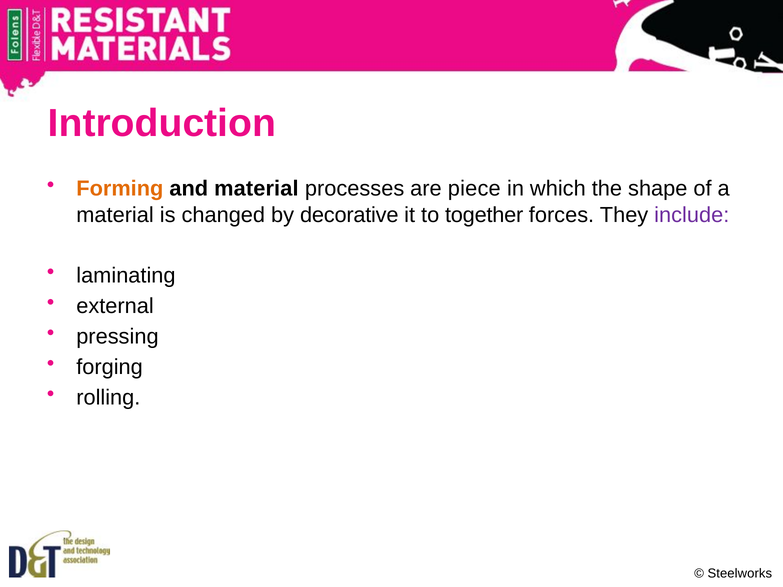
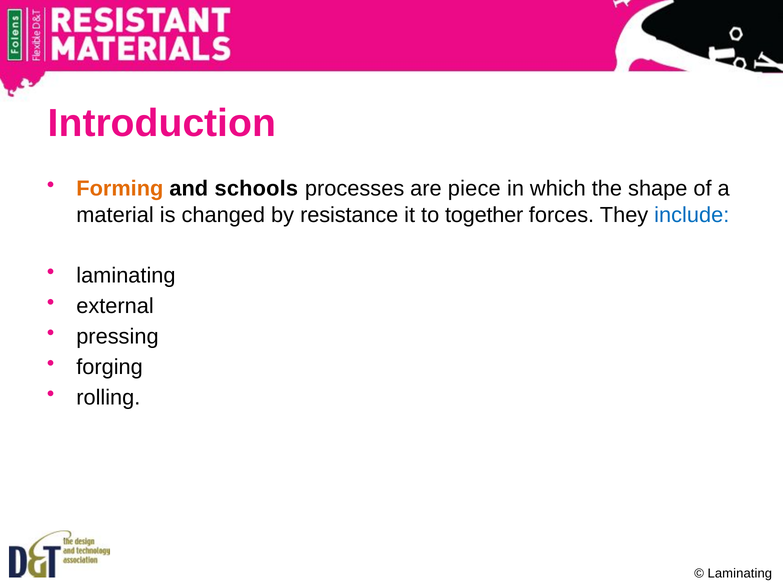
and material: material -> schools (256, 189)
decorative: decorative -> resistance (349, 215)
include colour: purple -> blue (692, 215)
Steelworks: Steelworks -> Laminating (740, 574)
